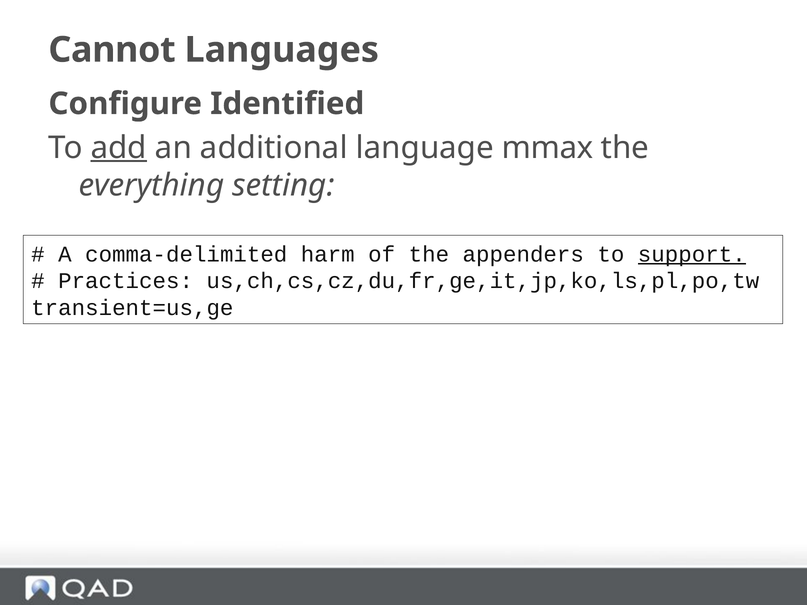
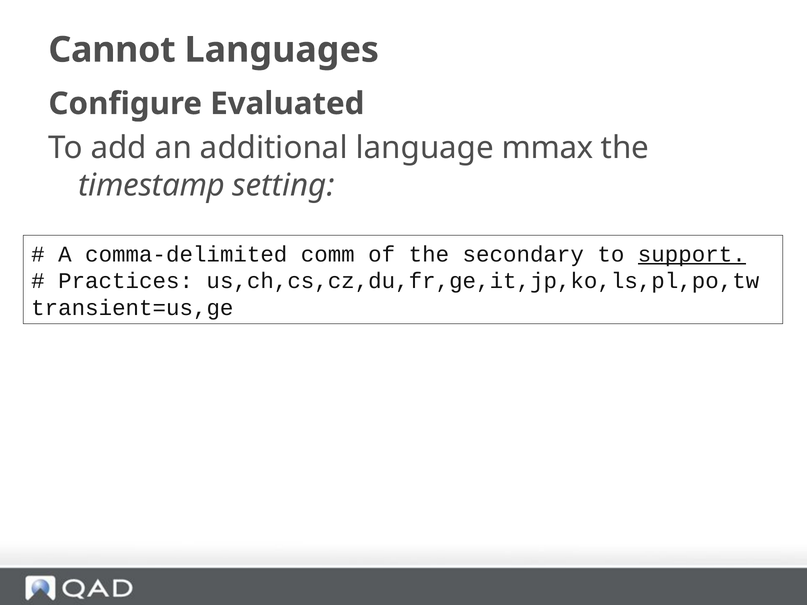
Identified: Identified -> Evaluated (287, 104)
add underline: present -> none (119, 148)
everything: everything -> timestamp (152, 185)
harm: harm -> comm (328, 254)
appenders: appenders -> secondary (523, 254)
